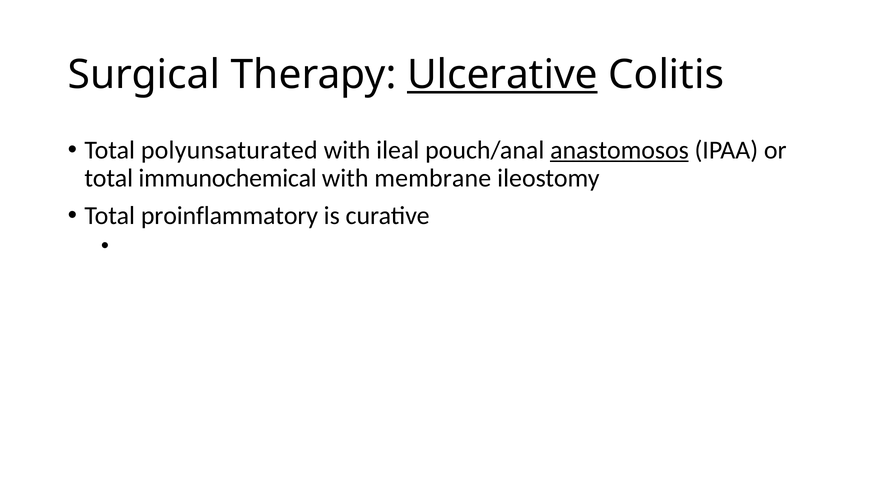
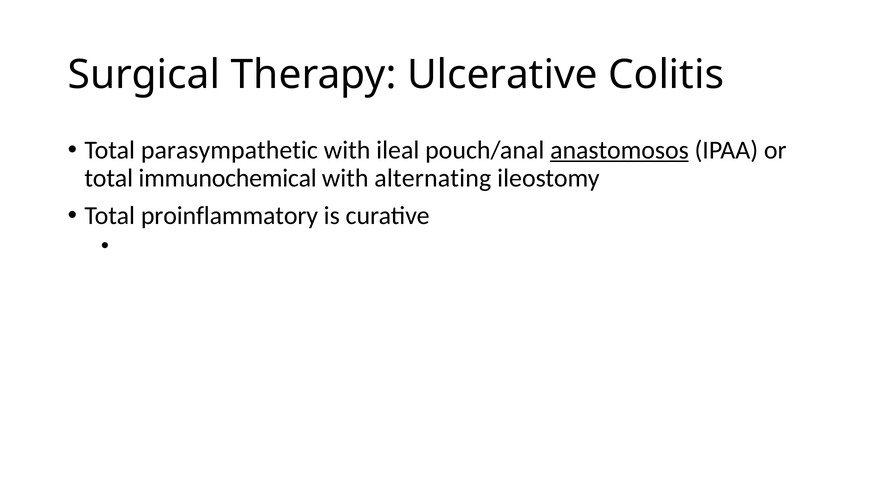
Ulcerative underline: present -> none (502, 75)
polyunsaturated: polyunsaturated -> parasympathetic (229, 150)
membrane: membrane -> alternating (433, 178)
